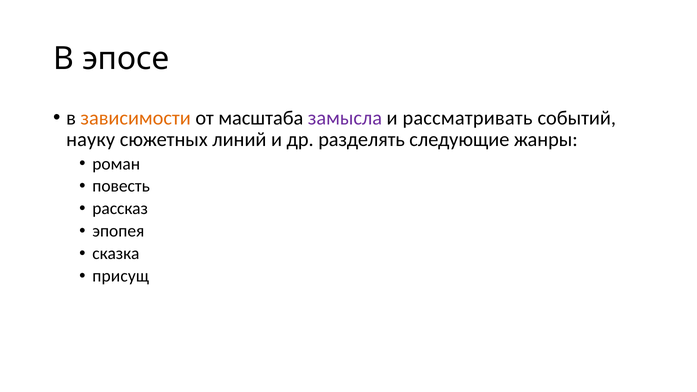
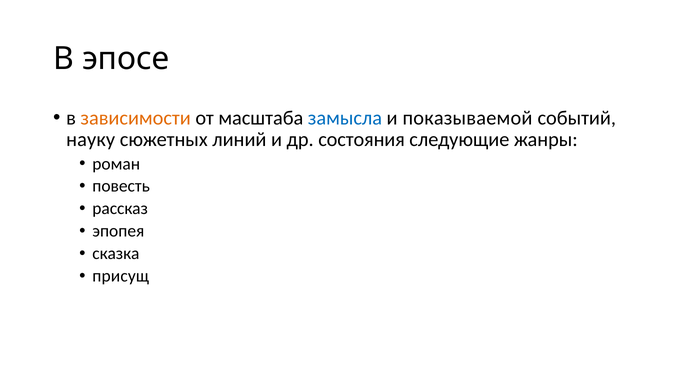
замысла colour: purple -> blue (345, 118)
рассматривать: рассматривать -> показываемой (467, 118)
разделять: разделять -> состояния (362, 140)
